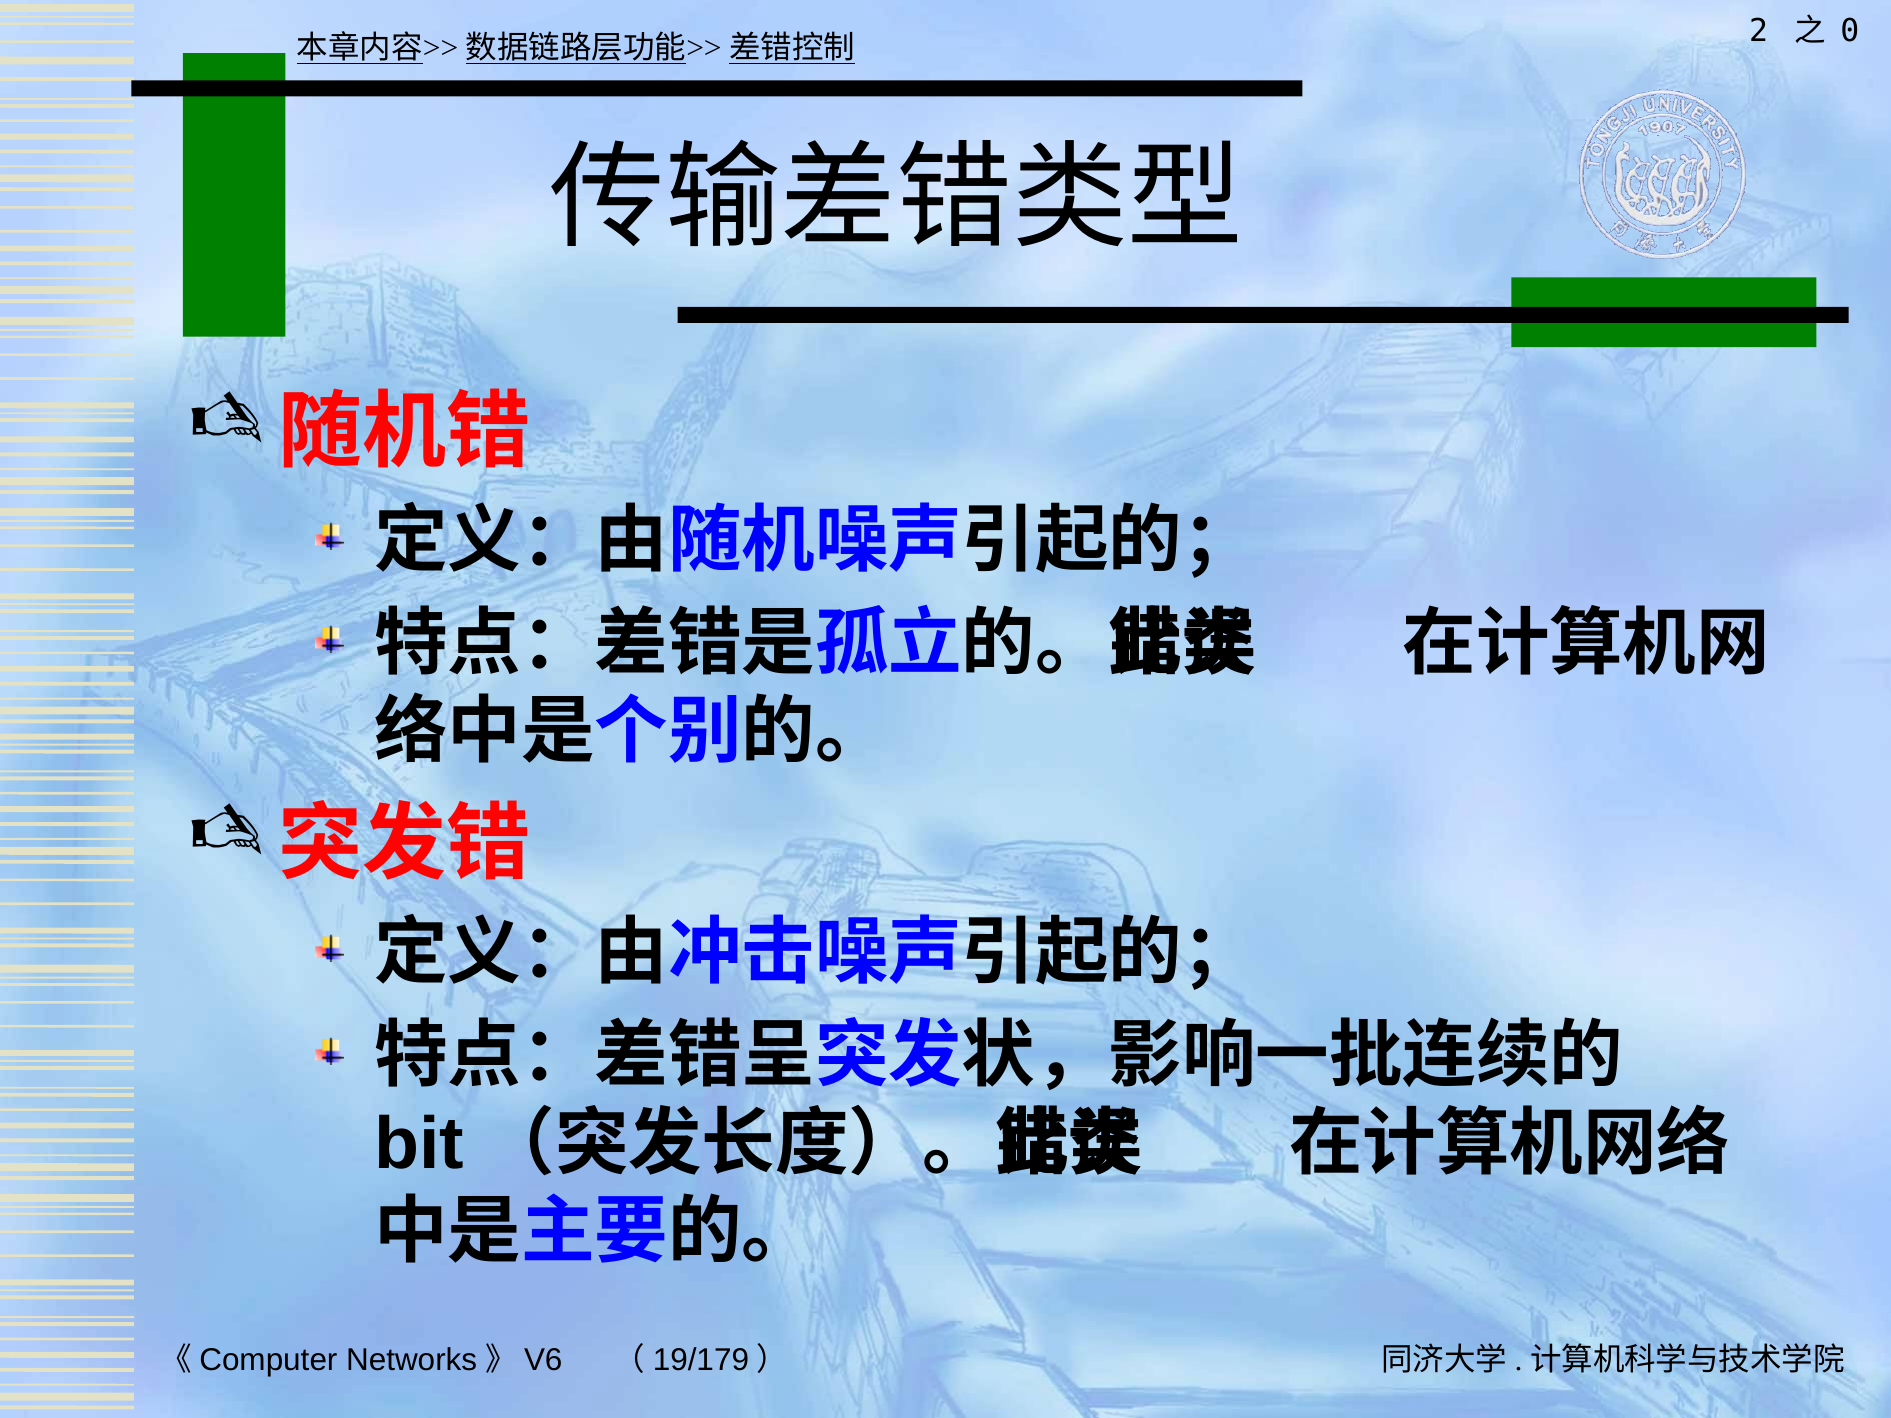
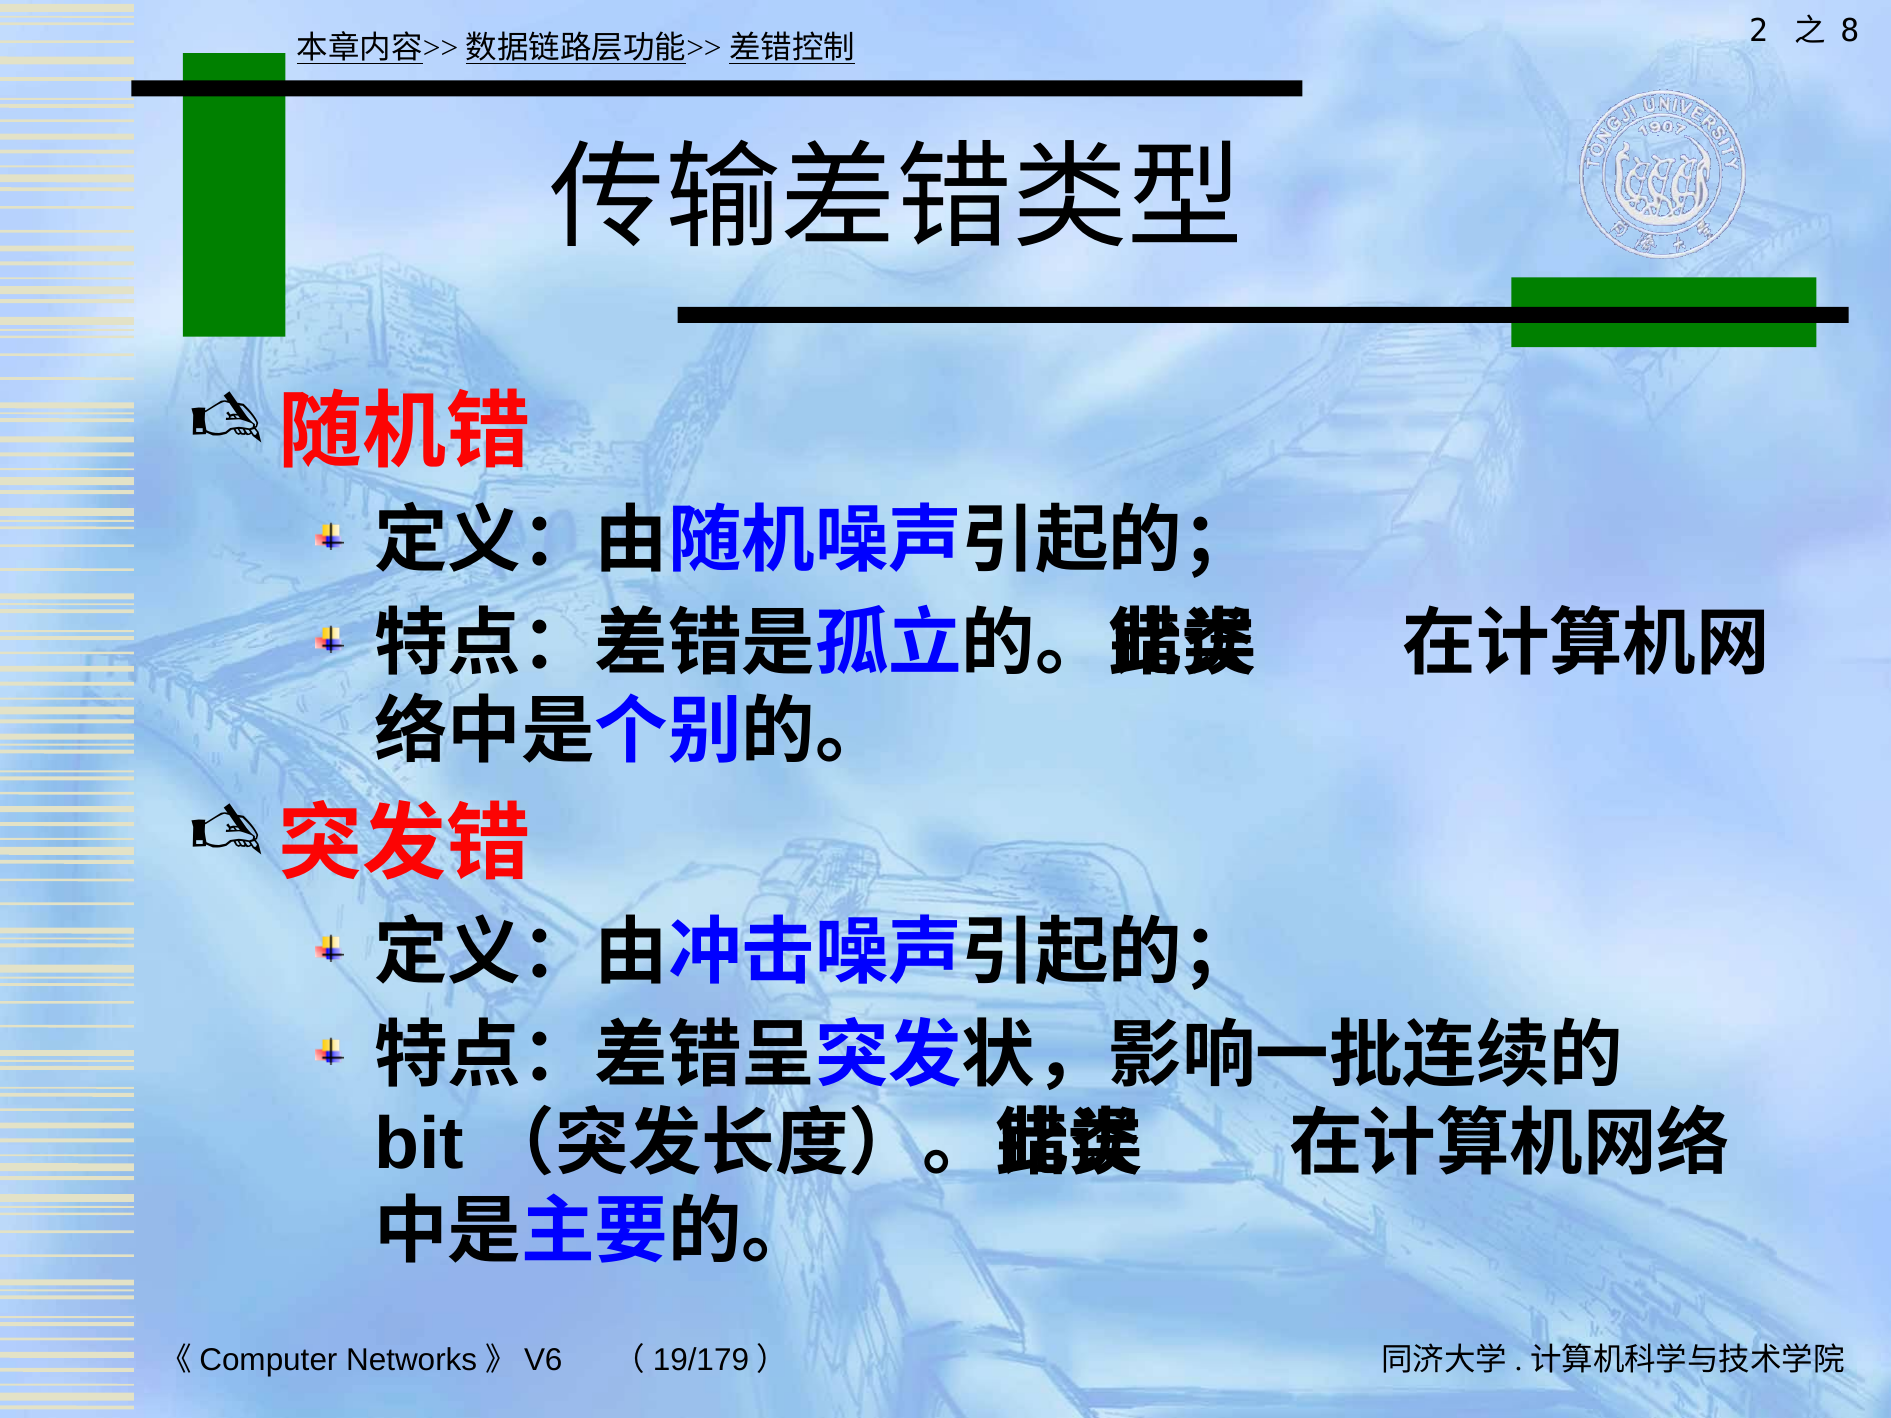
0: 0 -> 8 (1850, 31)
